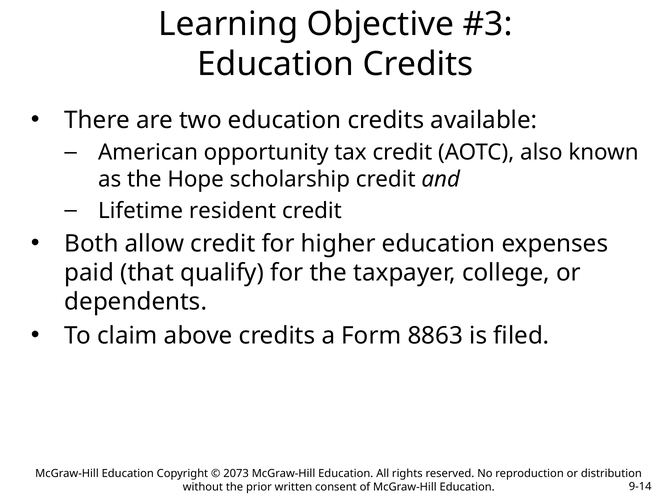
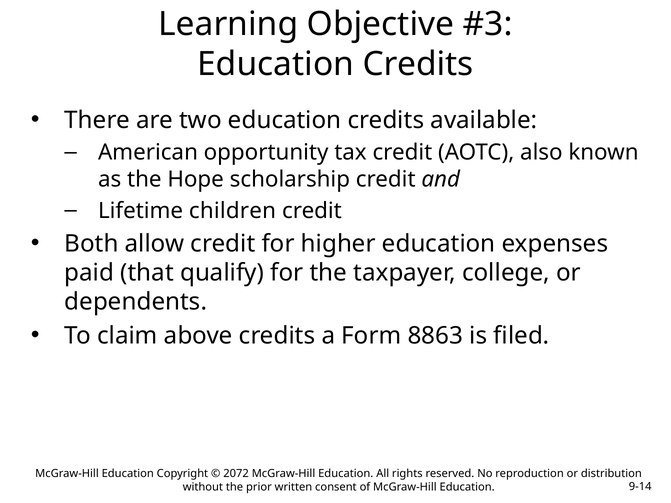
resident: resident -> children (232, 211)
2073: 2073 -> 2072 (236, 474)
